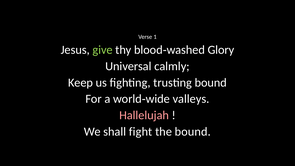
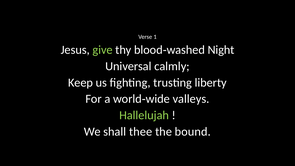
Glory: Glory -> Night (221, 50)
trusting bound: bound -> liberty (211, 83)
Hallelujah colour: pink -> light green (144, 115)
fight: fight -> thee (141, 132)
